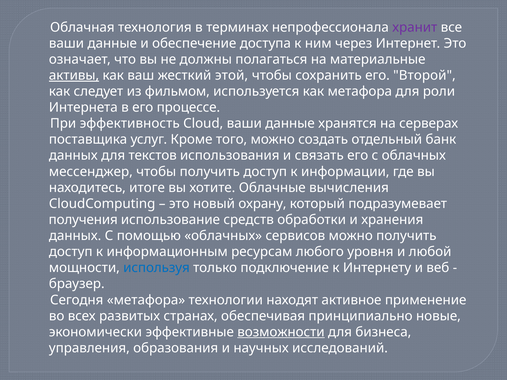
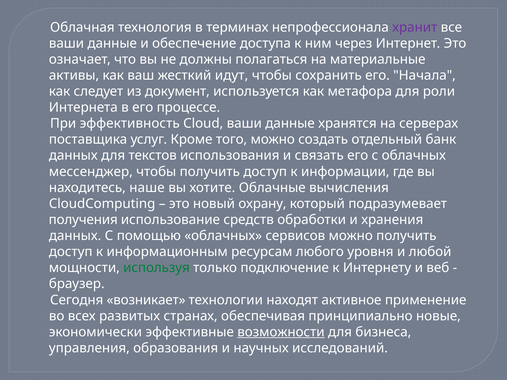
активы underline: present -> none (74, 75)
этой: этой -> идут (232, 75)
Второй: Второй -> Начала (425, 75)
фильмом: фильмом -> документ (177, 91)
итоге: итоге -> наше (147, 188)
используя colour: blue -> green (157, 268)
Сегодня метафора: метафора -> возникает (146, 300)
